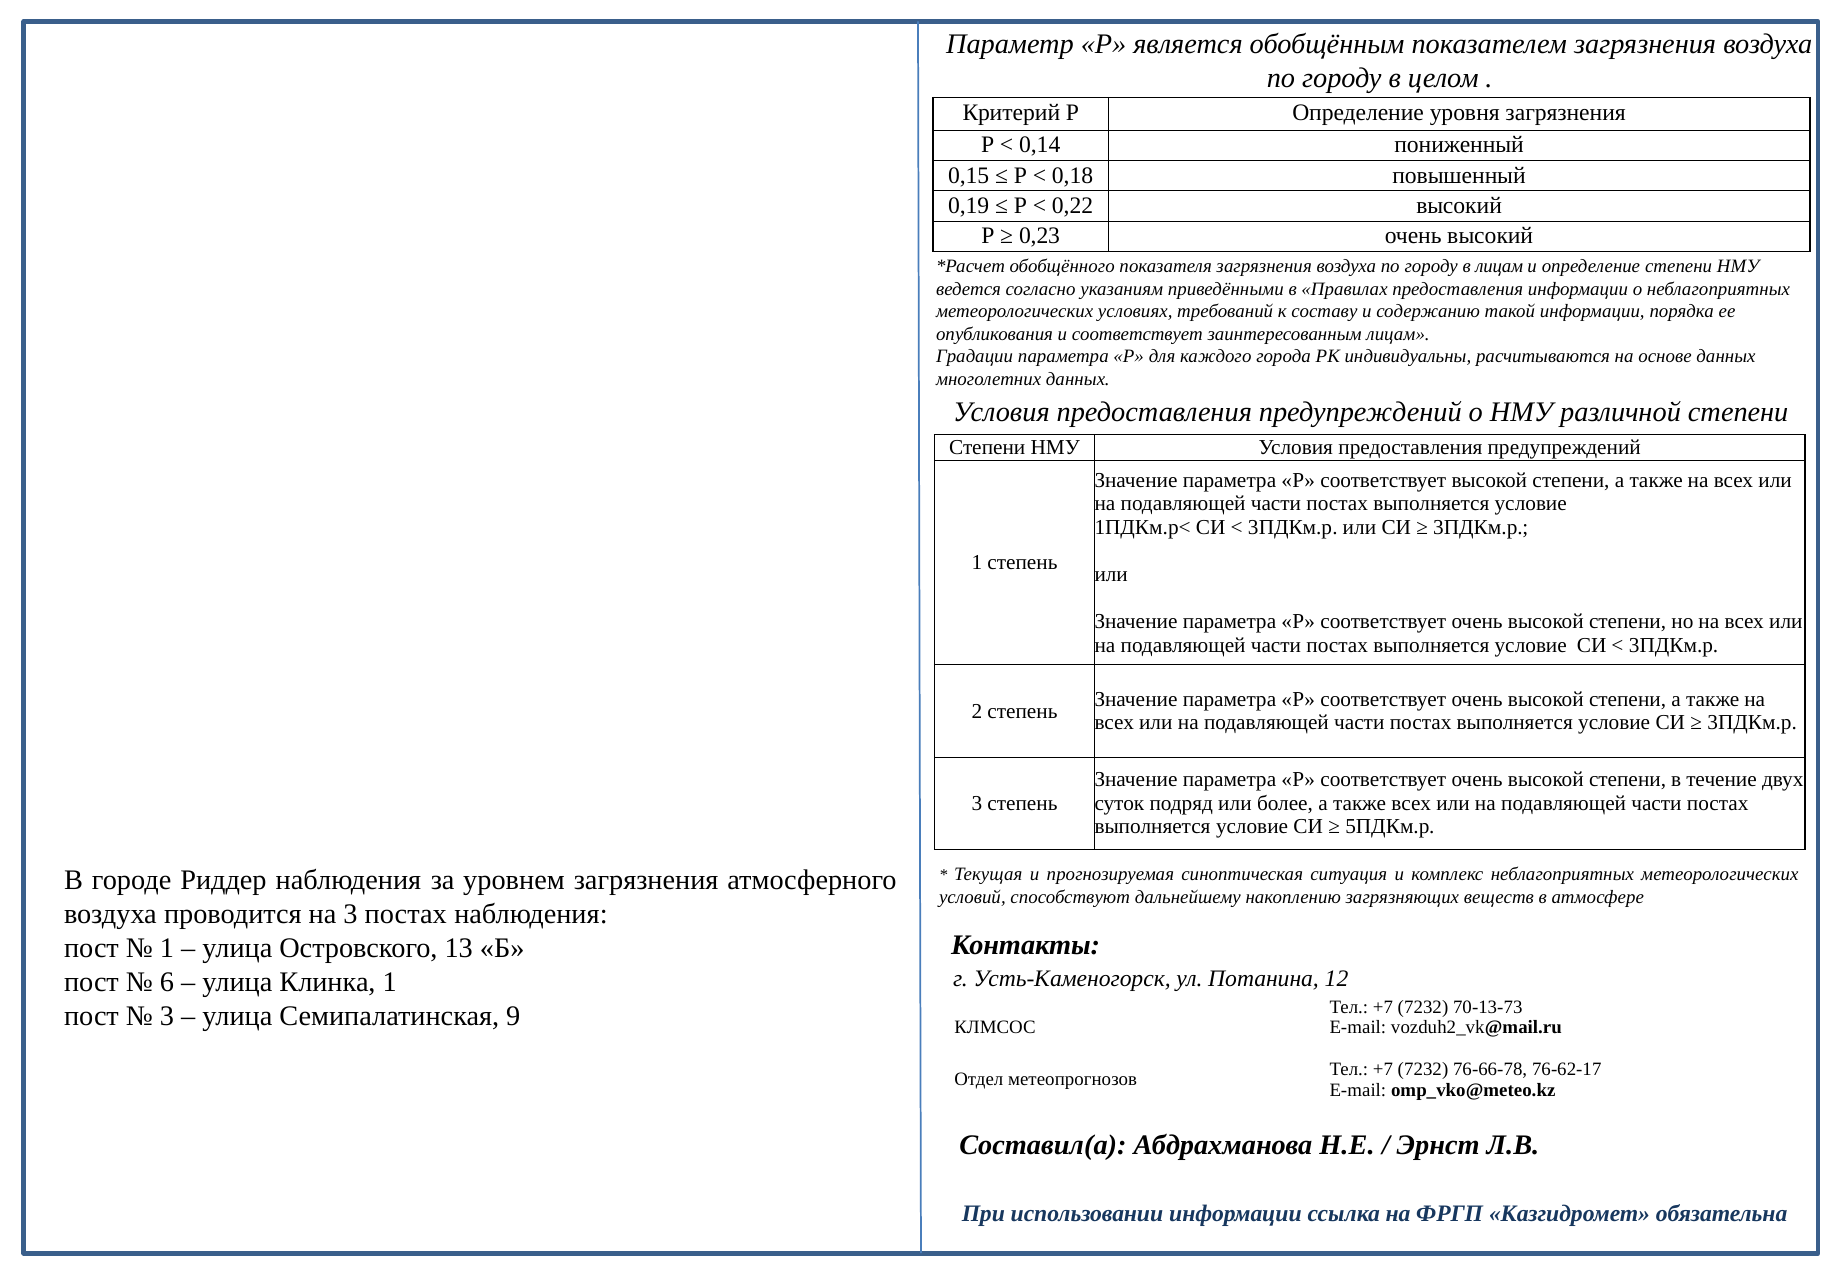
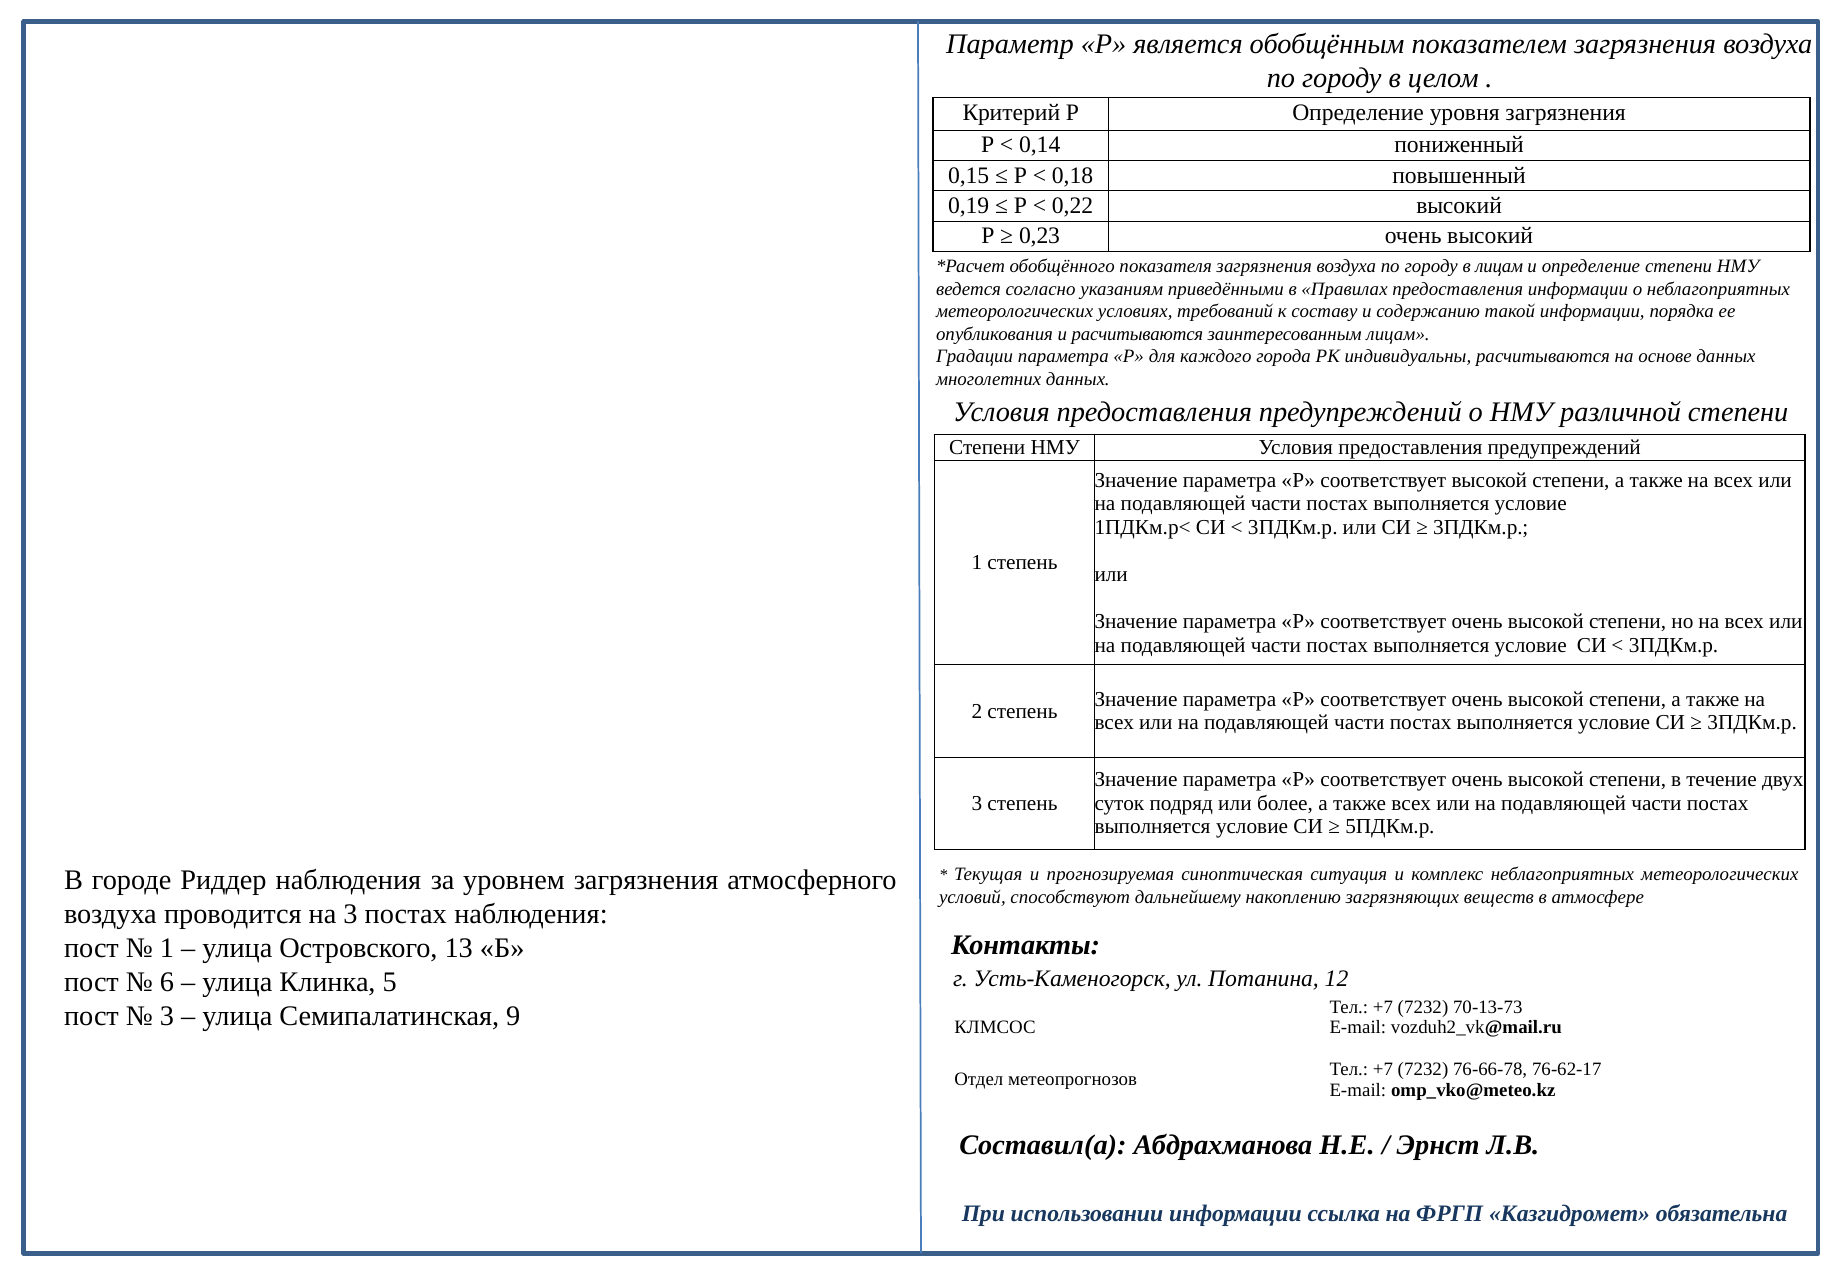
и соответствует: соответствует -> расчитываются (1137, 334)
Клинка 1: 1 -> 5 (390, 982)
